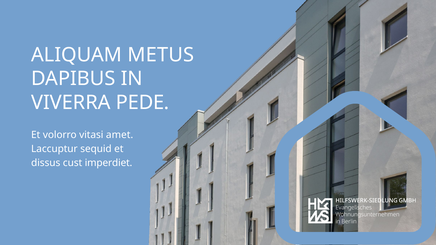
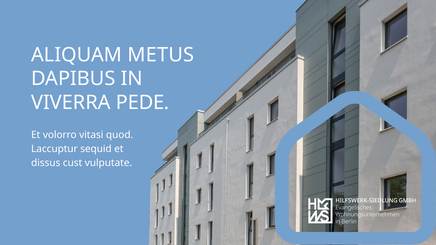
amet: amet -> quod (120, 135)
imperdiet: imperdiet -> vulputate (108, 163)
